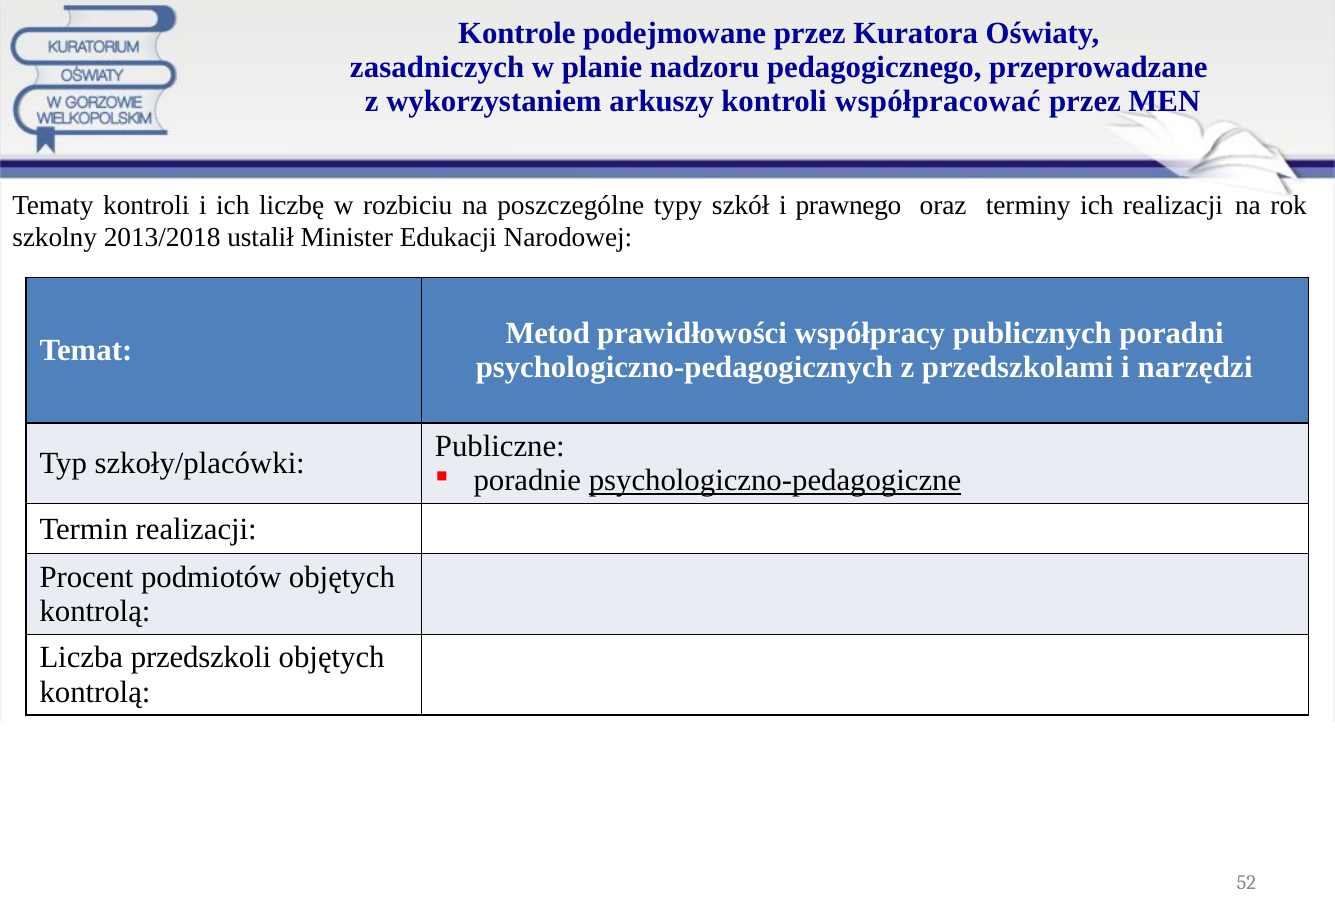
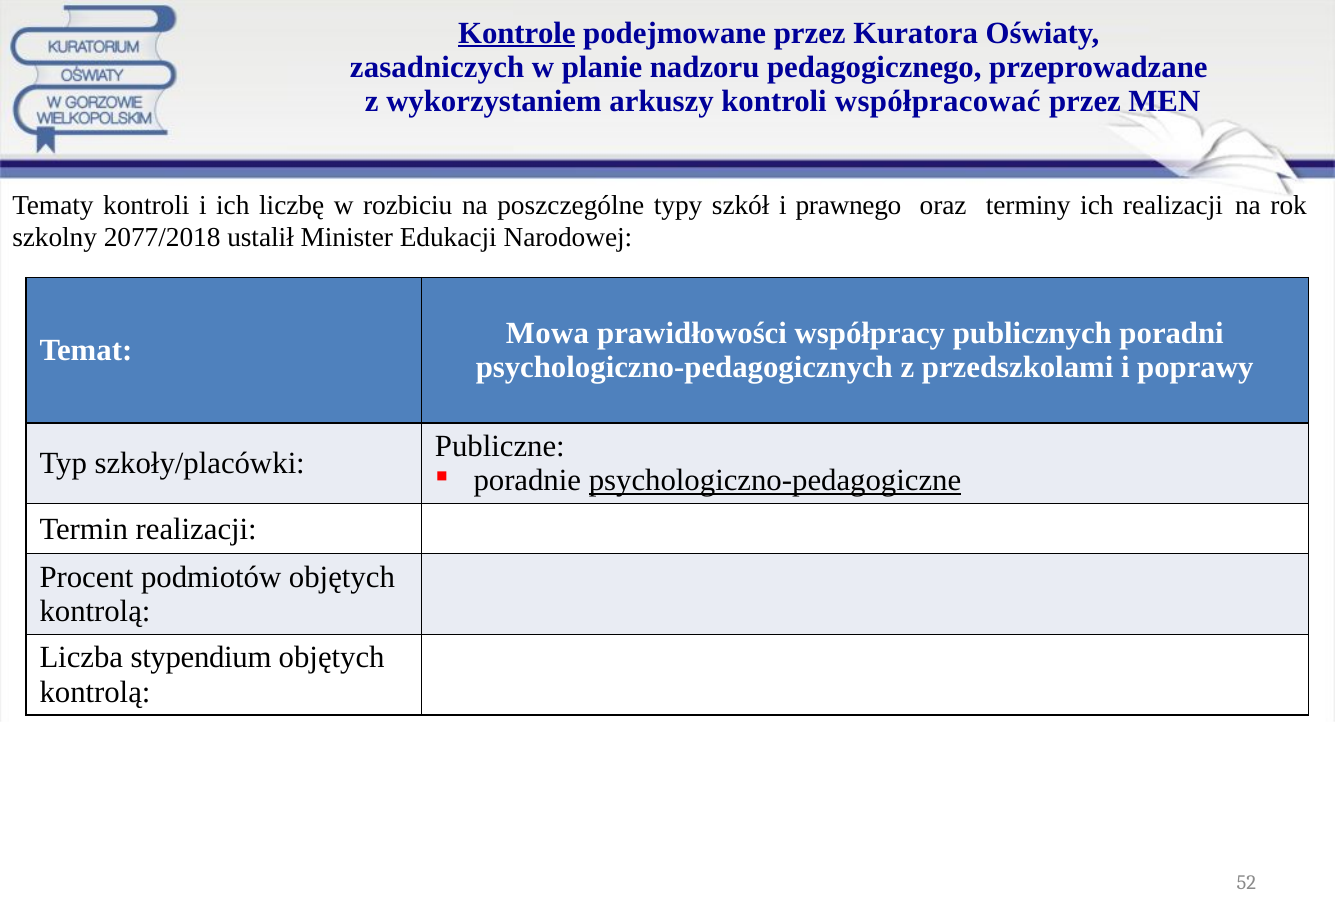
Kontrole underline: none -> present (517, 33)
2013/2018: 2013/2018 -> 2077/2018 (162, 238)
Metod: Metod -> Mowa (547, 334)
narzędzi: narzędzi -> poprawy (1195, 368)
przedszkoli: przedszkoli -> stypendium (201, 658)
